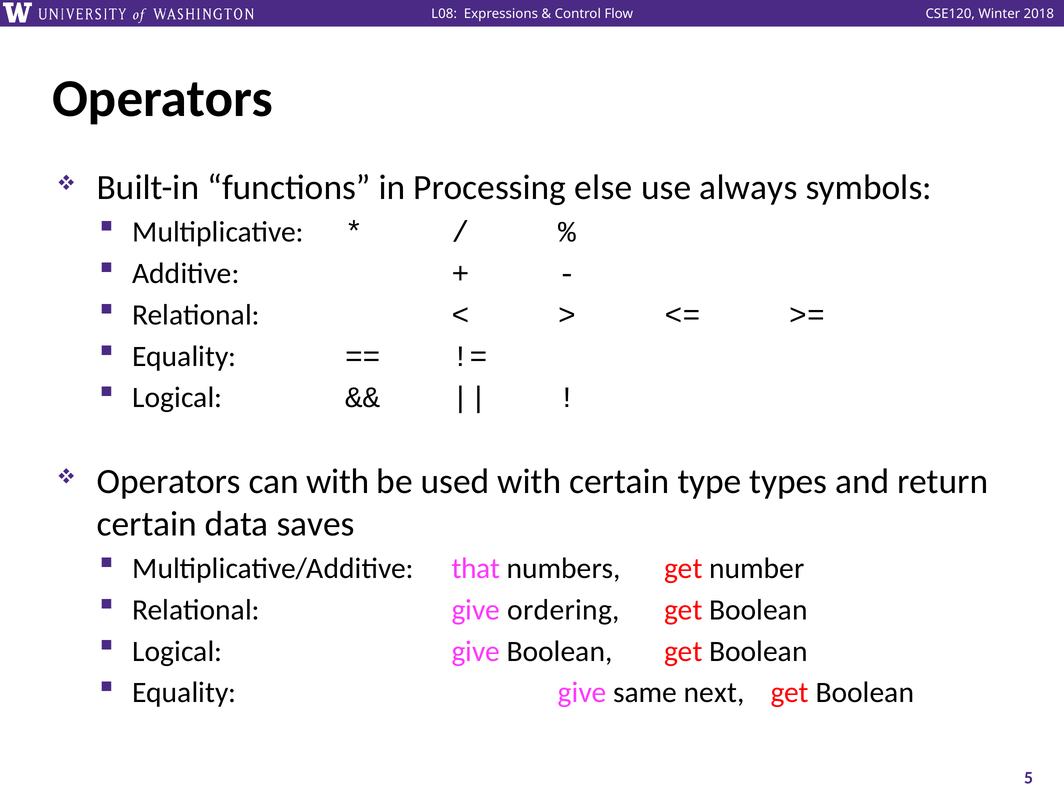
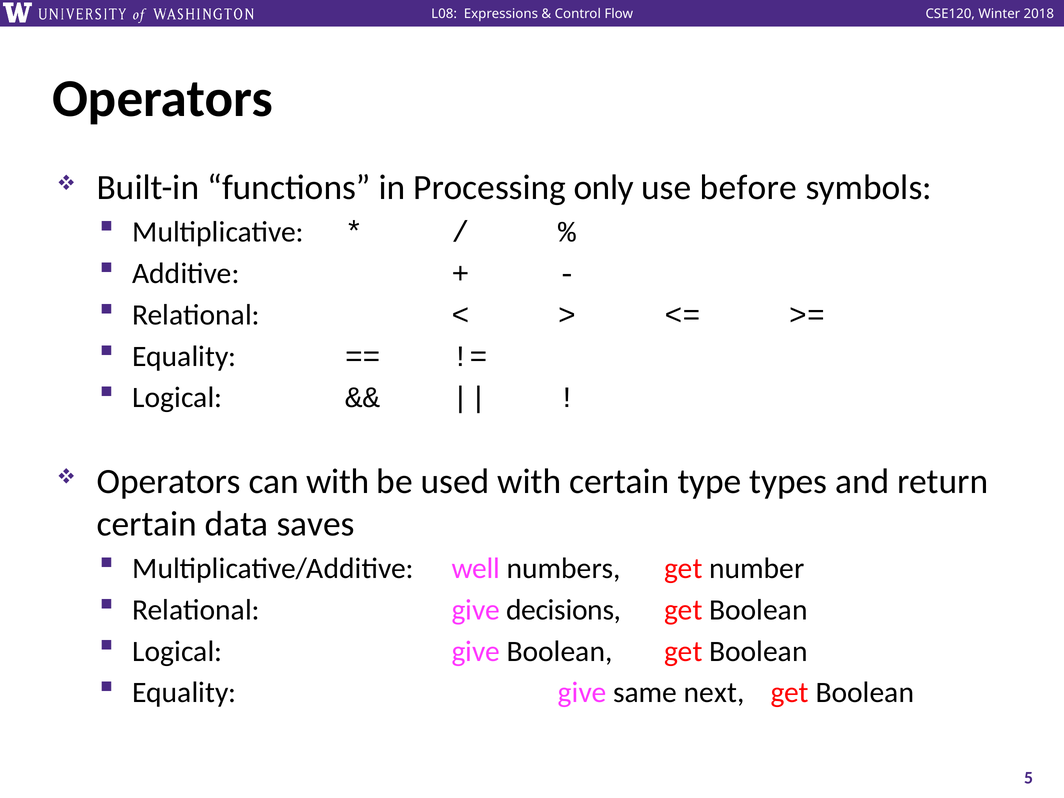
else: else -> only (604, 188)
always: always -> before (748, 188)
that: that -> well (476, 568)
ordering: ordering -> decisions (564, 610)
